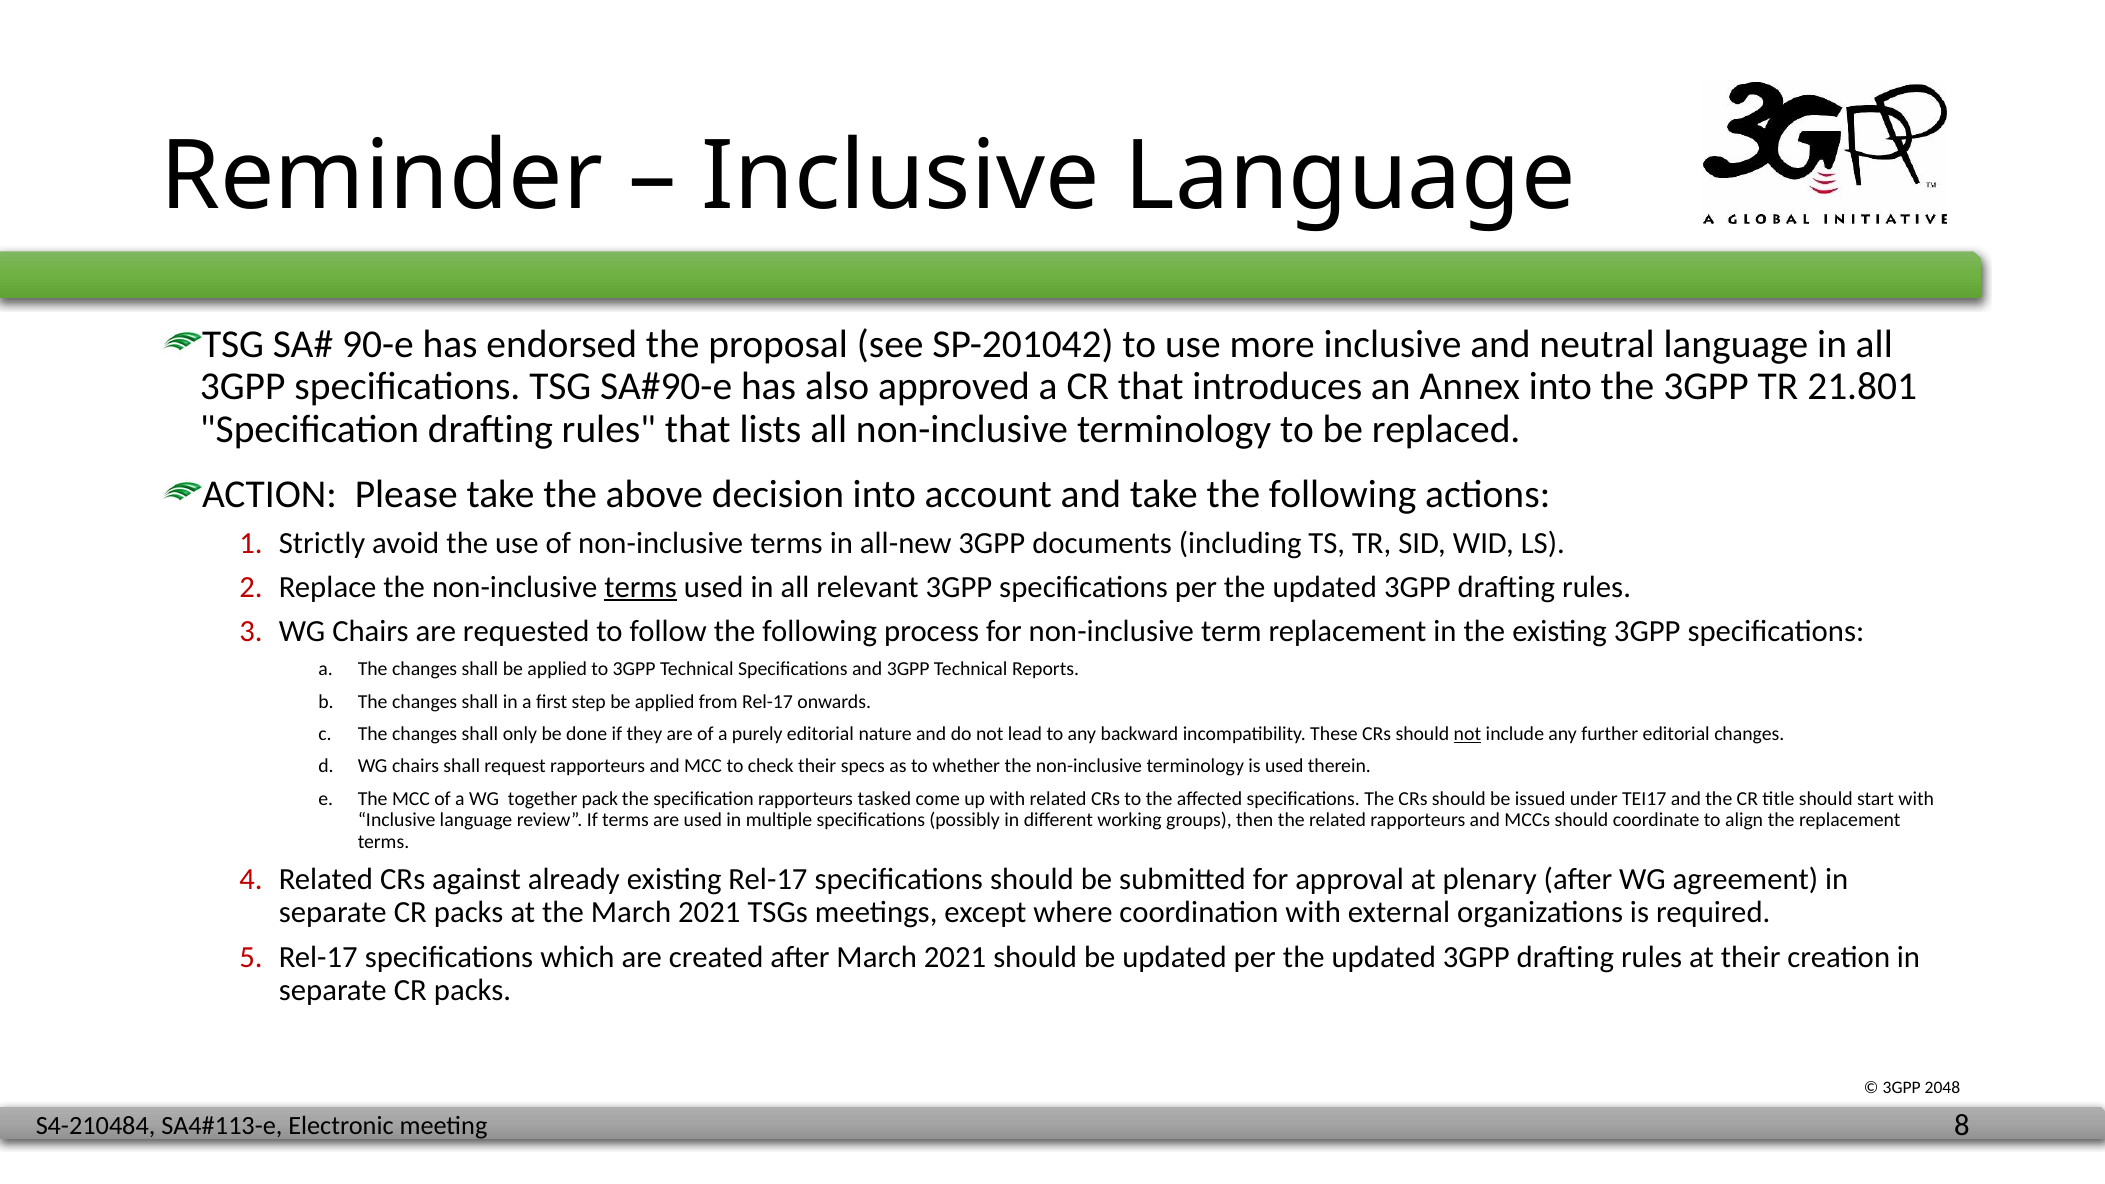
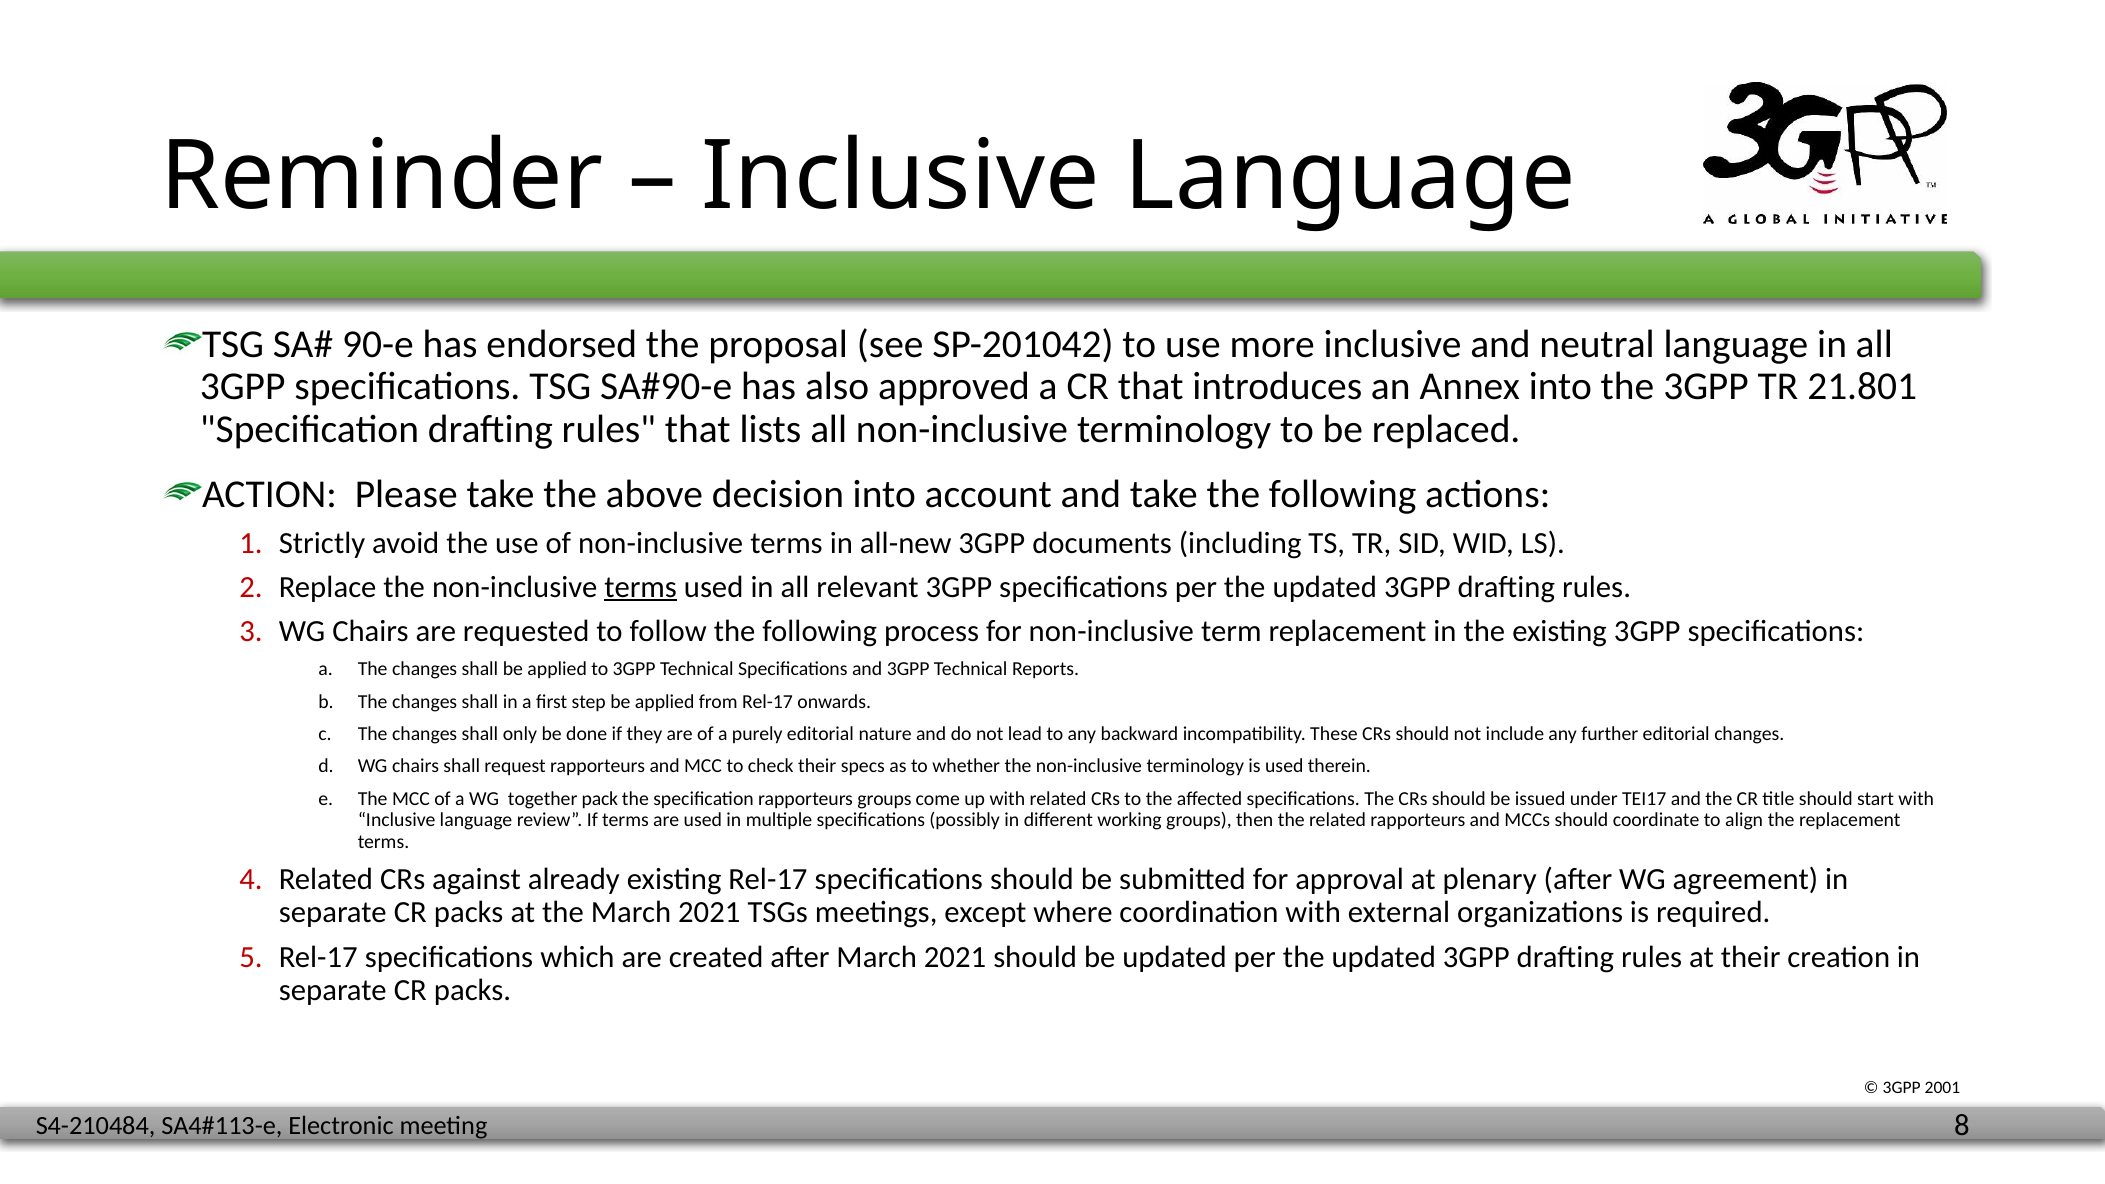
not underline: present -> none (1467, 734)
rapporteurs tasked: tasked -> groups (885, 799)
2048: 2048 -> 2001 (1942, 1088)
